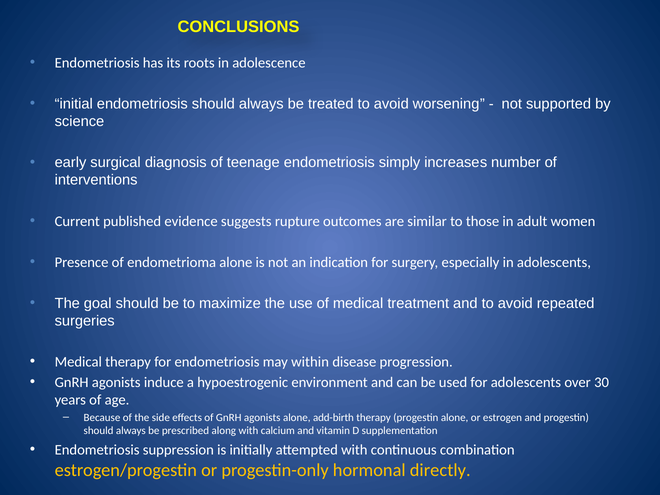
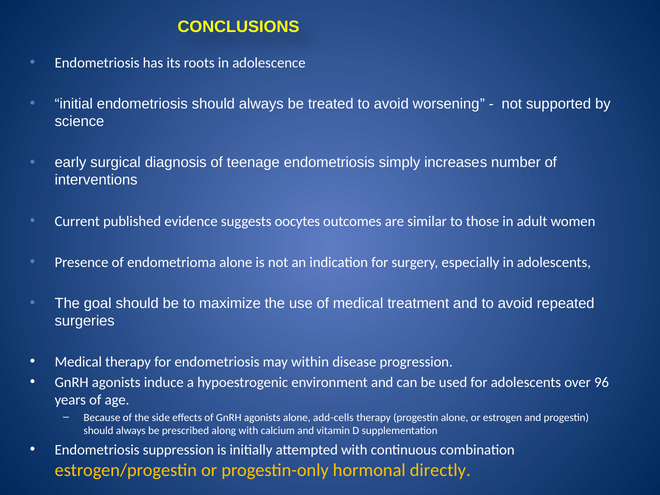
rupture: rupture -> oocytes (297, 221)
30: 30 -> 96 (602, 382)
add-birth: add-birth -> add-cells (333, 417)
